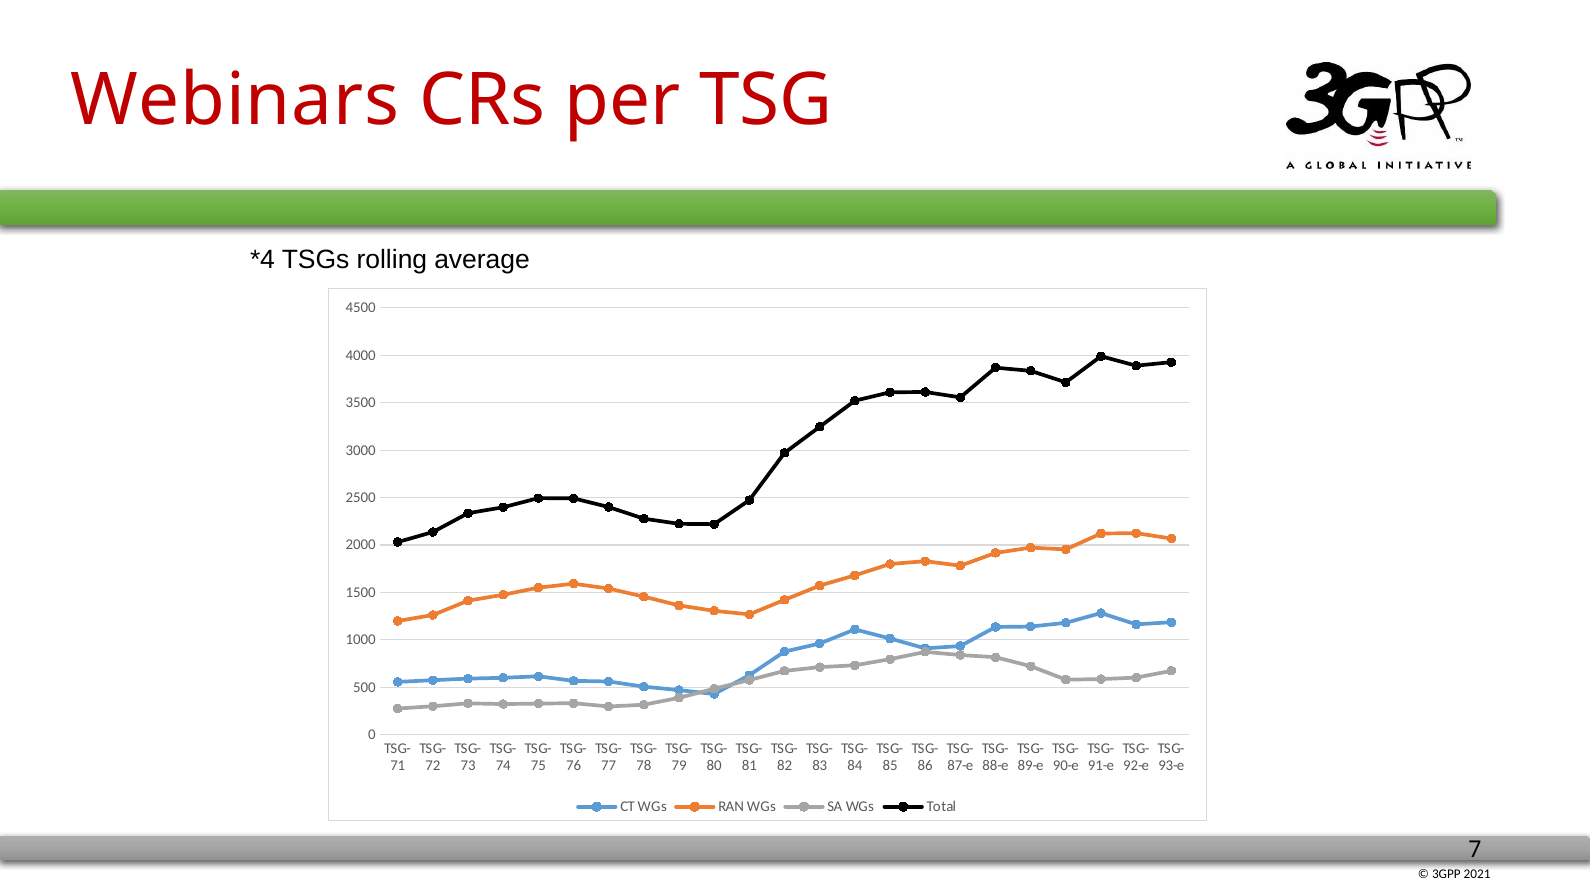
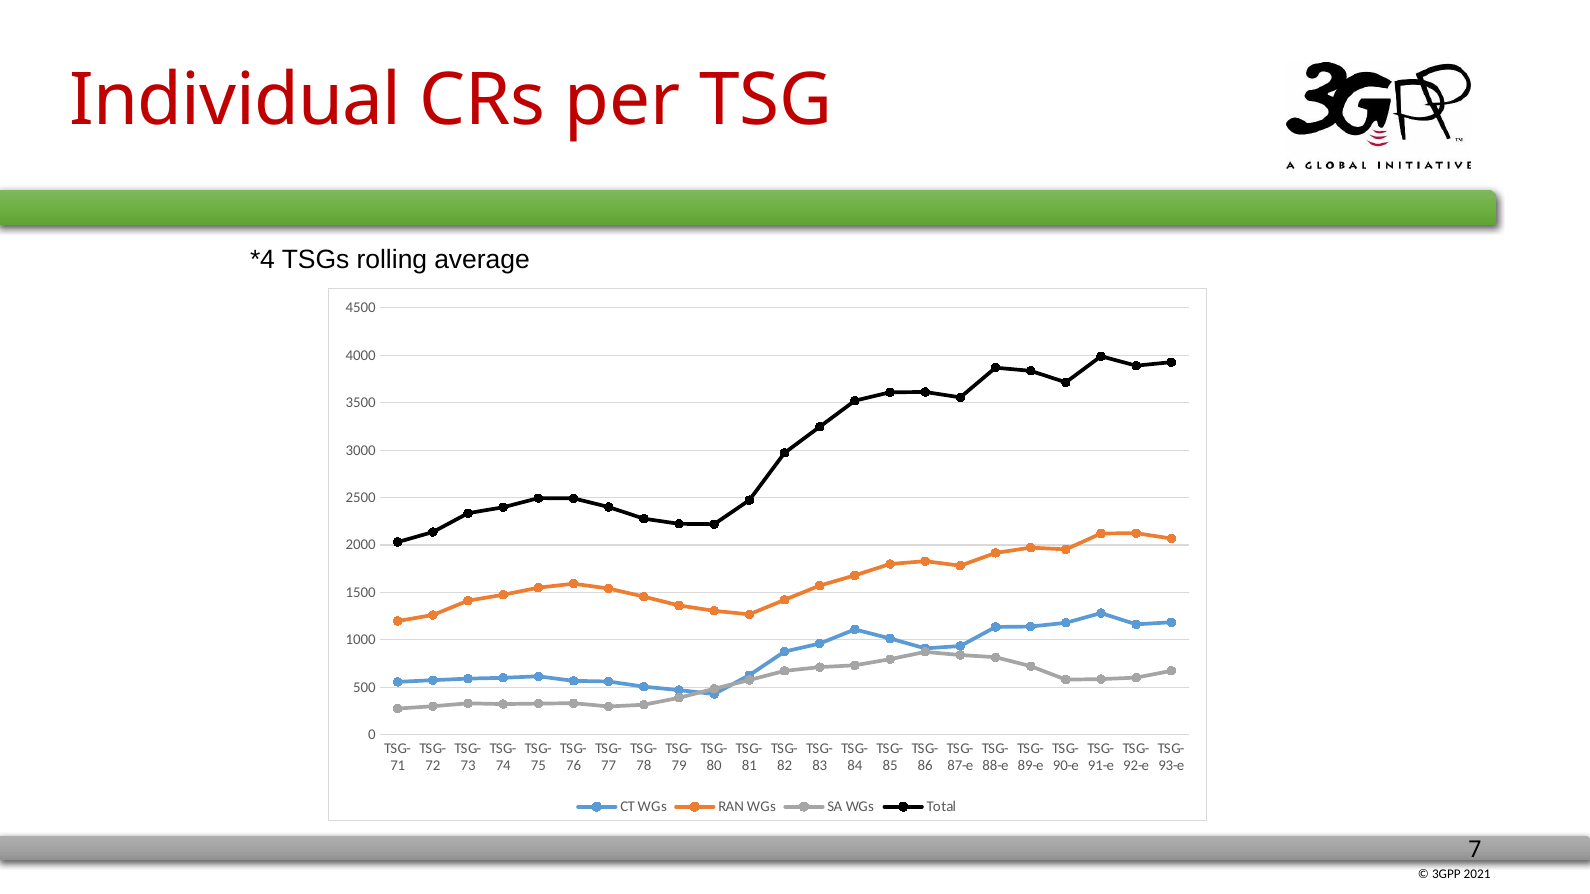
Webinars: Webinars -> Individual (235, 101)
